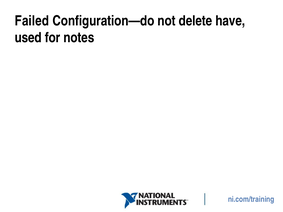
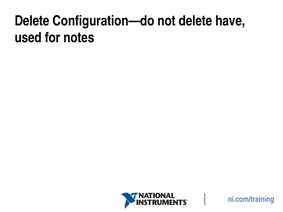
Failed: Failed -> Delete (32, 21)
